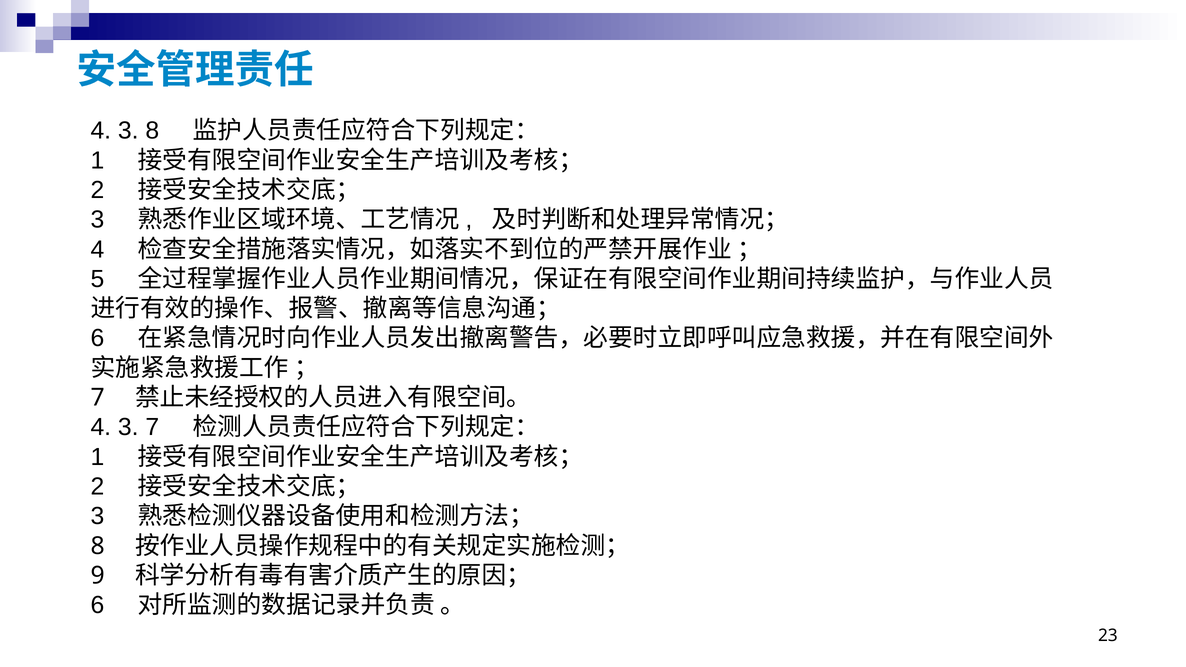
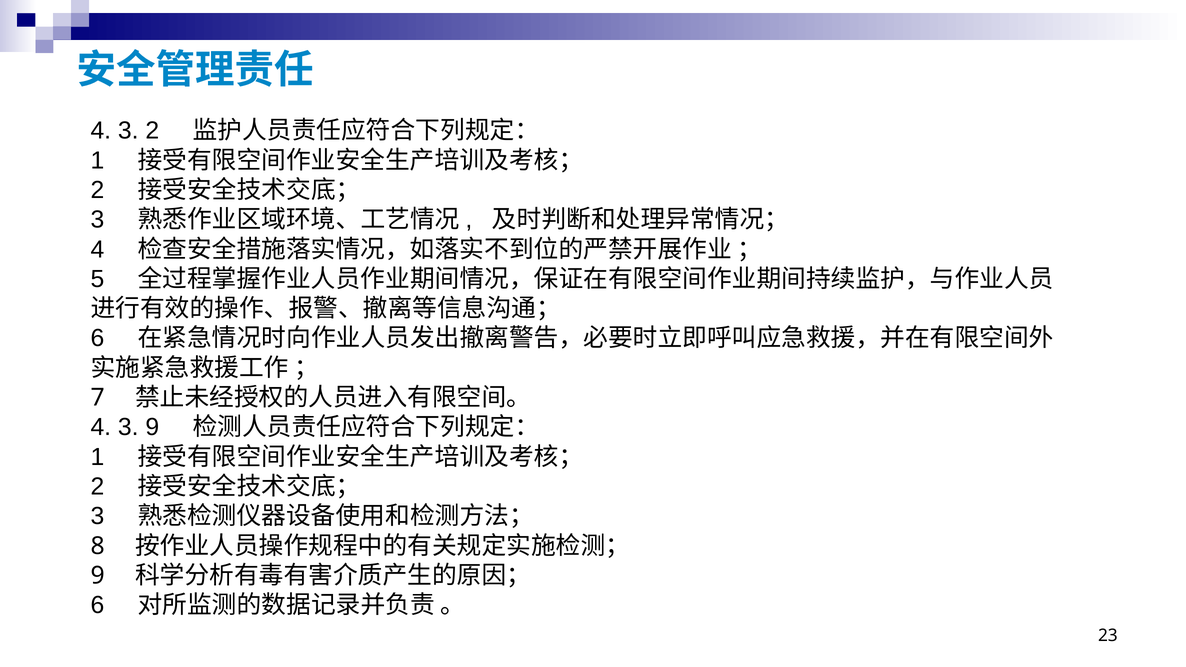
3 8: 8 -> 2 (152, 131)
3 7: 7 -> 9 (152, 427)
